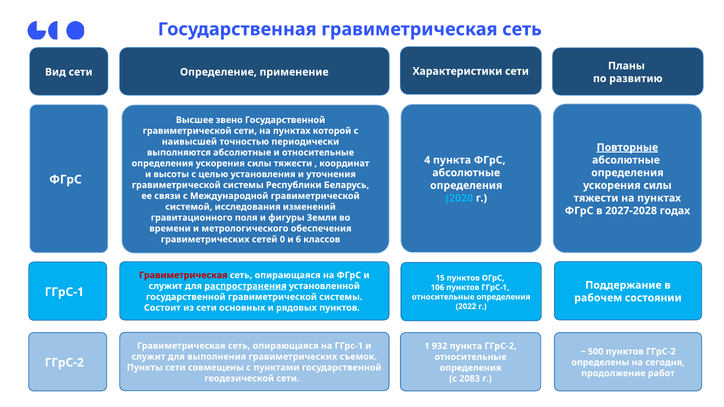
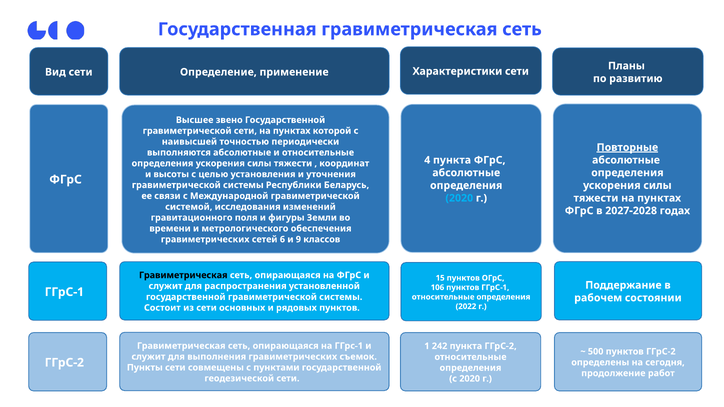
0: 0 -> 6 (282, 239)
6: 6 -> 9 (298, 239)
Гравиметрическая colour: red -> black (183, 275)
распространения underline: present -> none (245, 286)
932: 932 -> 242 (440, 346)
с 2083: 2083 -> 2020 (470, 379)
